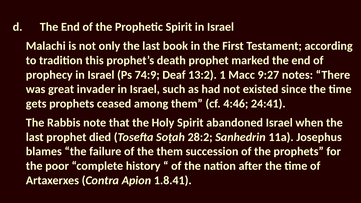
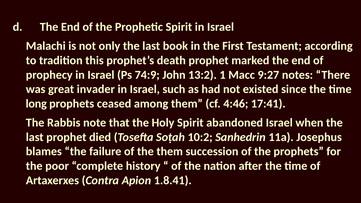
Deaf: Deaf -> John (174, 75)
gets: gets -> long (36, 104)
24:41: 24:41 -> 17:41 (268, 104)
28:2: 28:2 -> 10:2 (200, 137)
